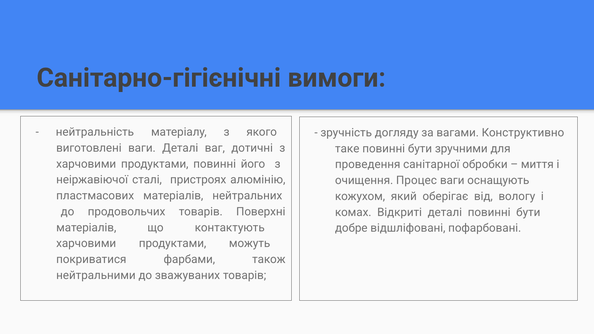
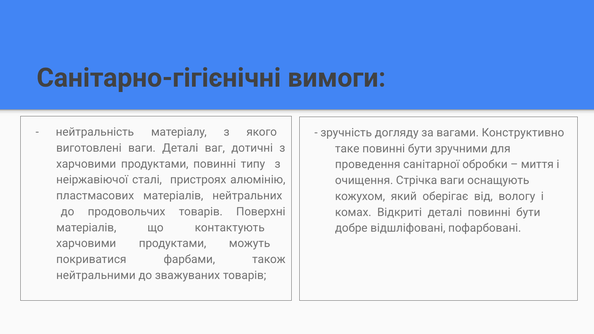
його: його -> типу (253, 164)
Процес: Процес -> Стрічка (417, 180)
